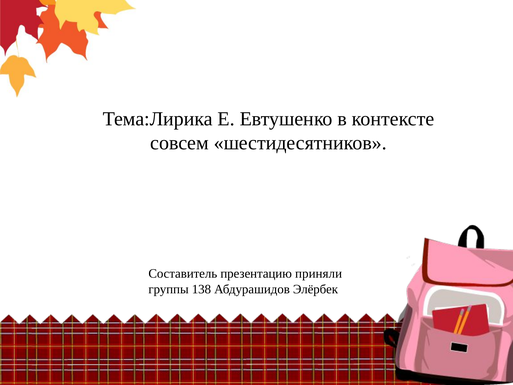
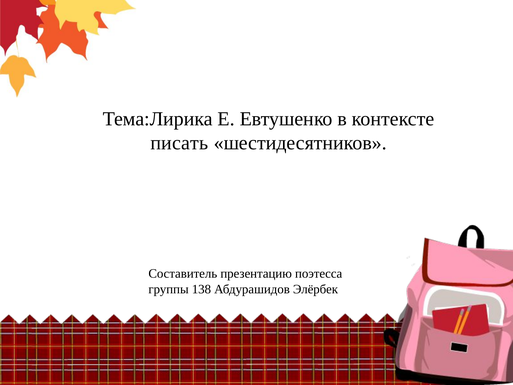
совсем: совсем -> писать (179, 143)
приняли: приняли -> поэтесса (319, 274)
